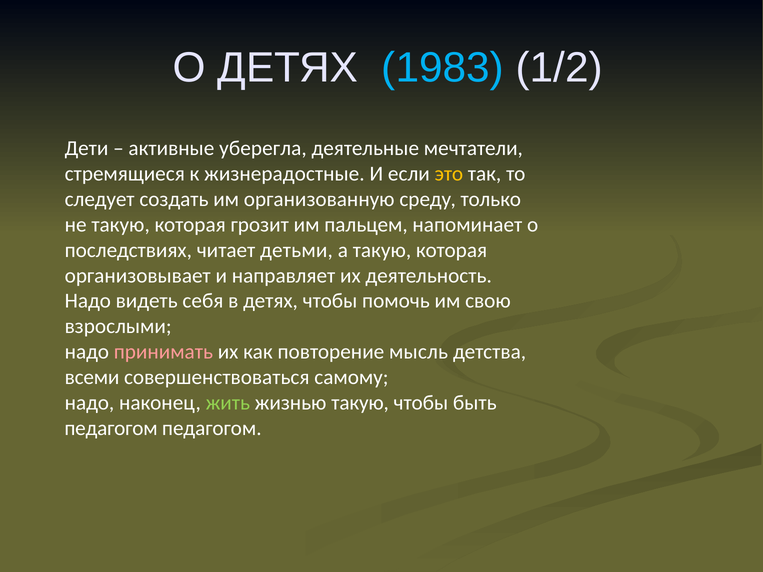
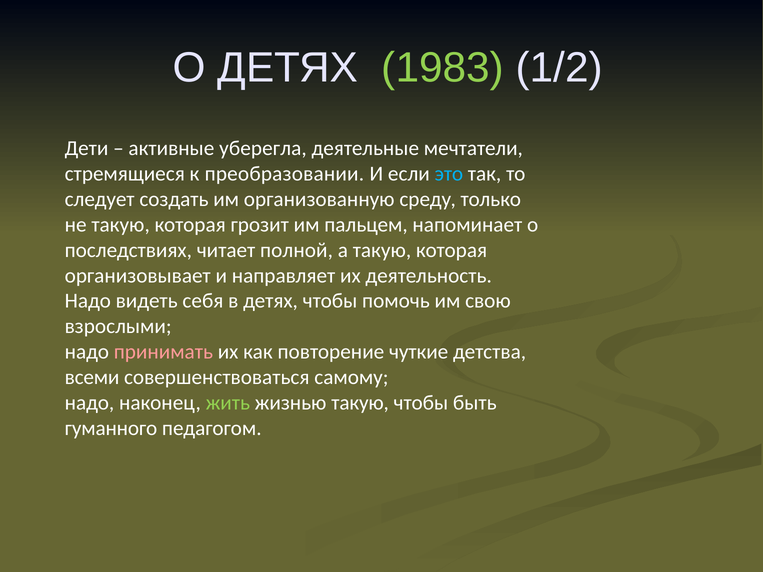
1983 colour: light blue -> light green (443, 68)
жизнерадостные: жизнерадостные -> преобразовании (284, 174)
это colour: yellow -> light blue (449, 174)
детьми: детьми -> полной (297, 250)
мысль: мысль -> чуткие (419, 352)
педагогом: педагогом -> гуманного (111, 428)
